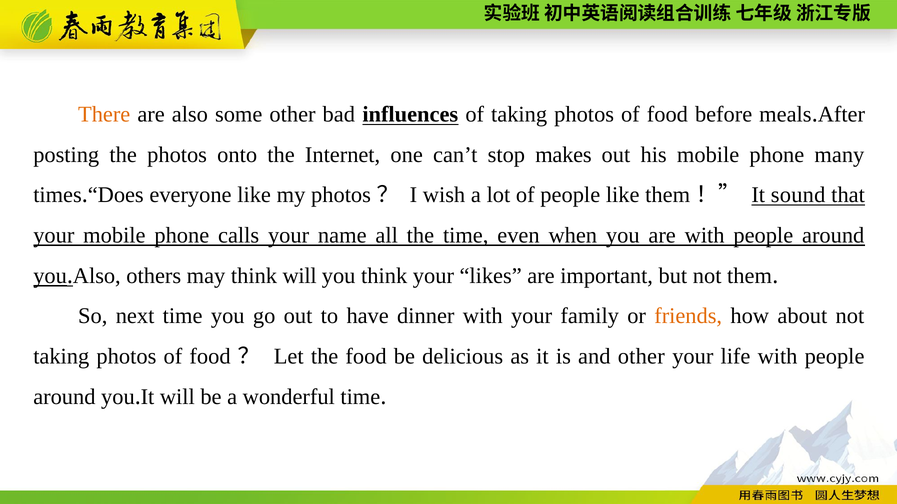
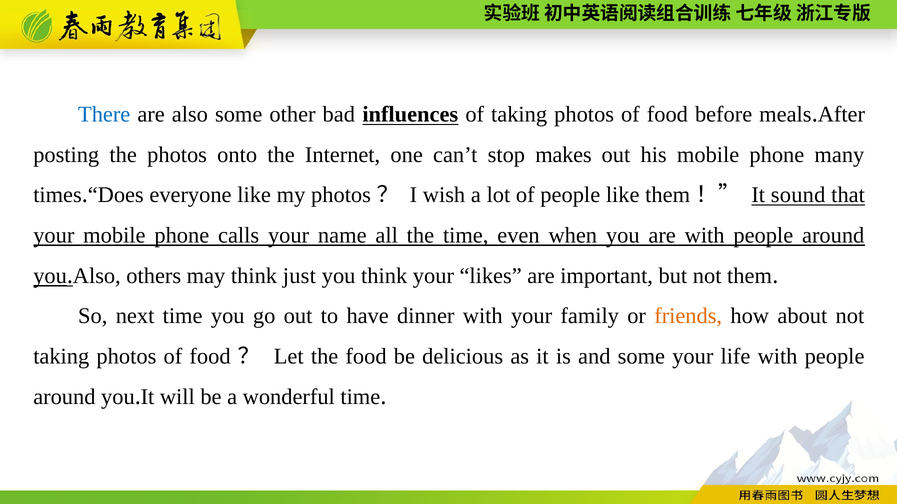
There colour: orange -> blue (104, 115)
think will: will -> just (299, 276)
and other: other -> some (641, 357)
